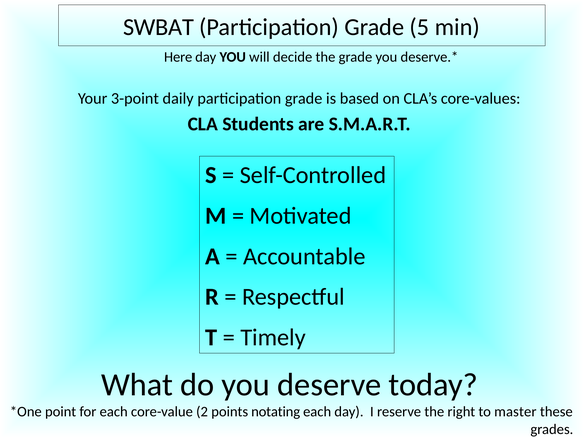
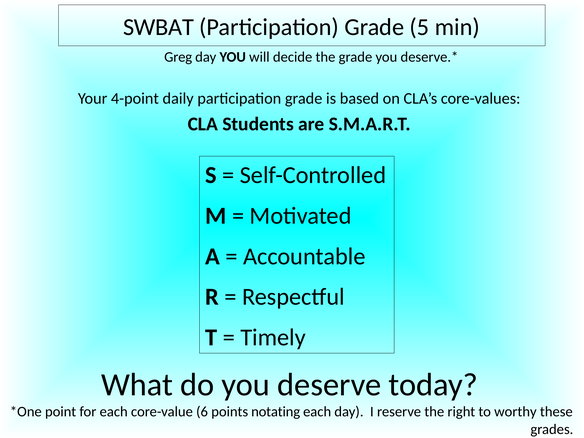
Here: Here -> Greg (178, 57)
3-point: 3-point -> 4-point (135, 98)
2: 2 -> 6 (202, 412)
master: master -> worthy (515, 412)
